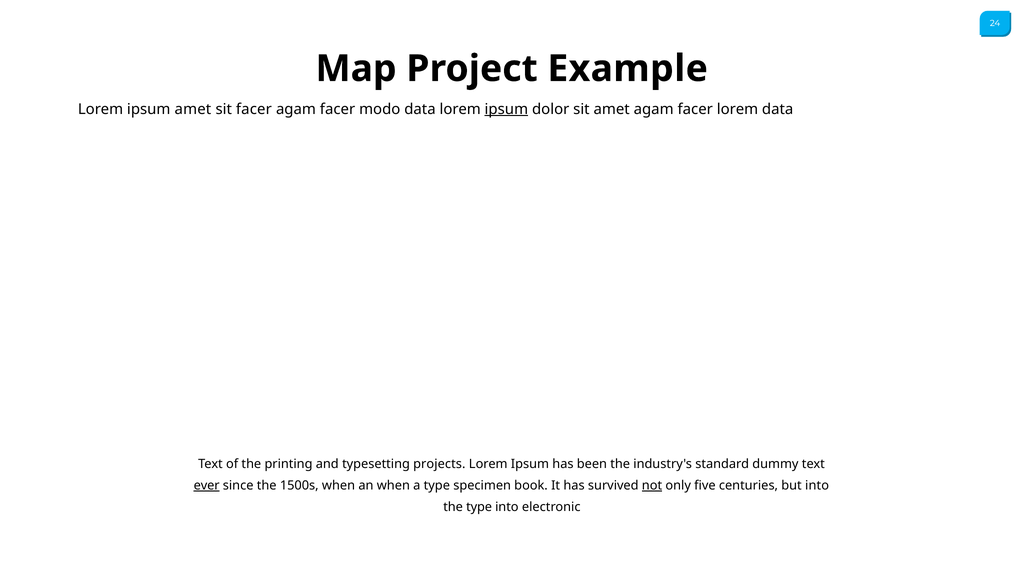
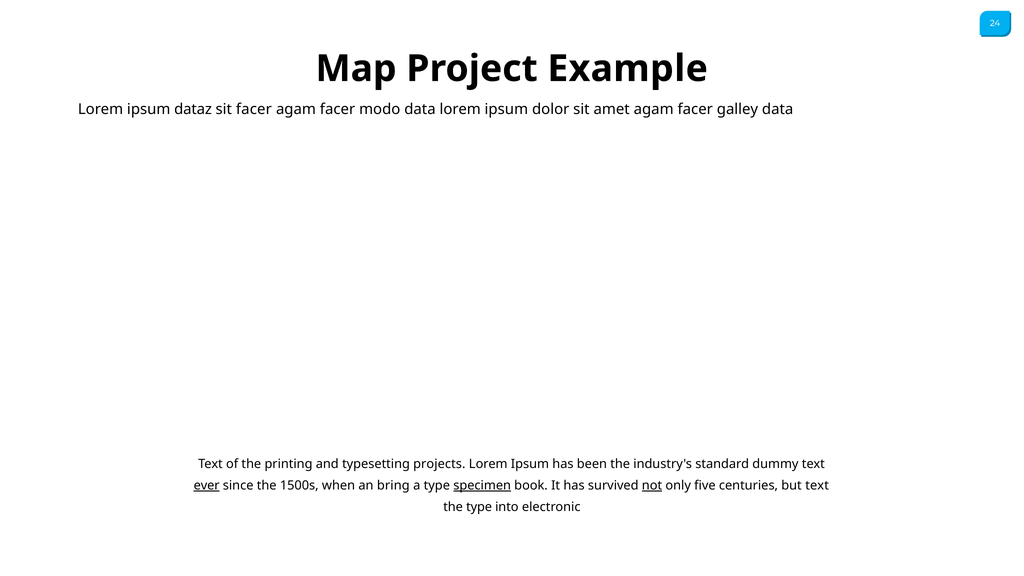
ipsum amet: amet -> dataz (193, 109)
ipsum underline: present -> none (506, 109)
facer lorem: lorem -> galley (737, 109)
an when: when -> bring (393, 485)
specimen underline: none -> present (482, 485)
but into: into -> text (817, 485)
